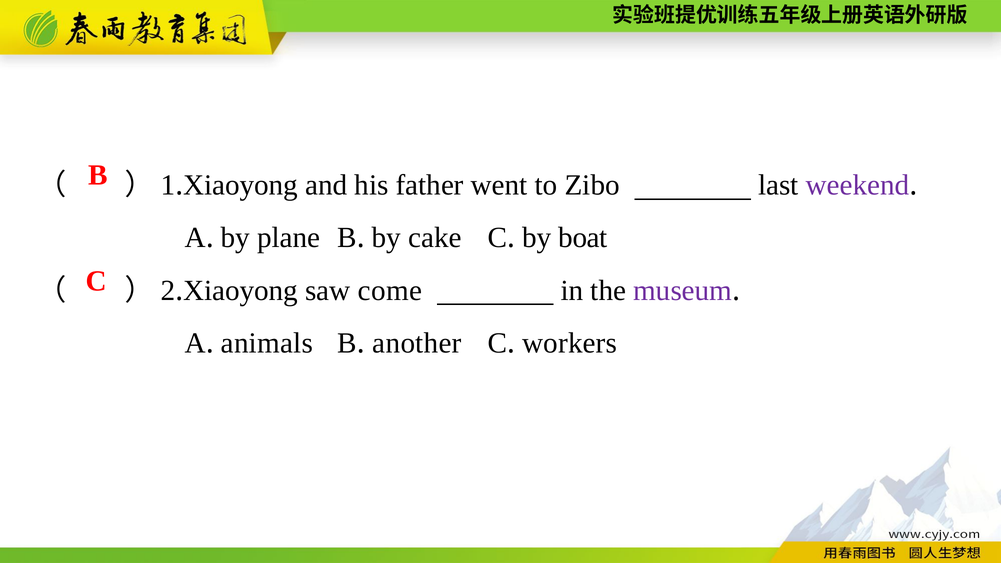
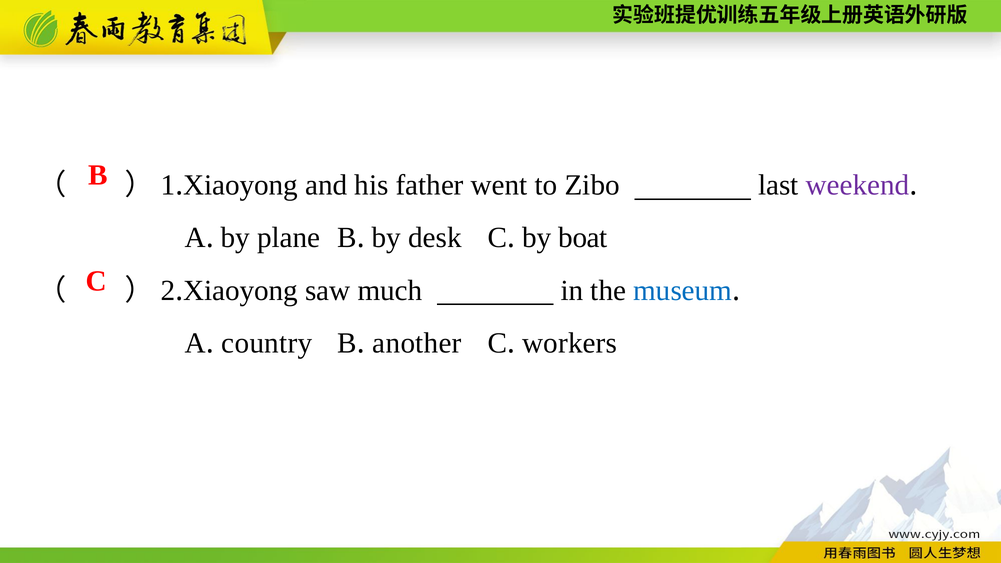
cake: cake -> desk (435, 238)
come: come -> much (390, 291)
museum colour: purple -> blue (683, 291)
animals: animals -> country (267, 343)
